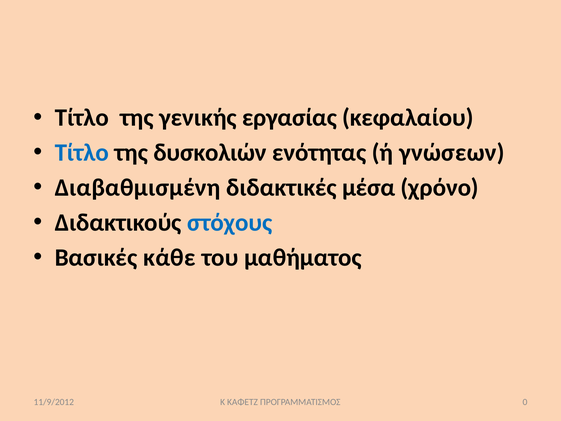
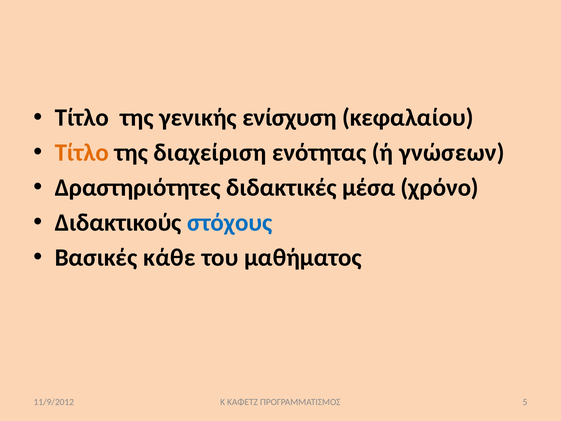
εργασίας: εργασίας -> ενίσχυση (289, 118)
Τίτλο colour: blue -> orange (82, 153)
δυσκολιών: δυσκολιών -> διαχείριση (210, 153)
Διαβαθμισμένη: Διαβαθμισμένη -> Δραστηριότητες (138, 188)
0: 0 -> 5 (525, 402)
